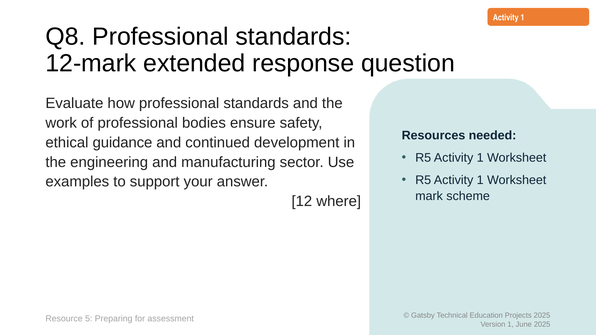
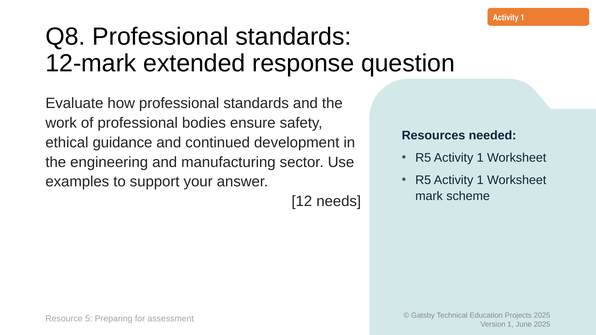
where: where -> needs (339, 202)
